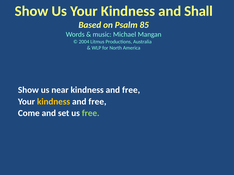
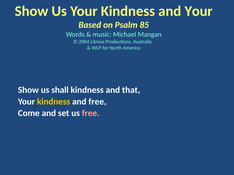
and Shall: Shall -> Your (199, 11)
near: near -> shall (60, 90)
free: free -> that (131, 90)
free colour: light green -> pink (91, 113)
